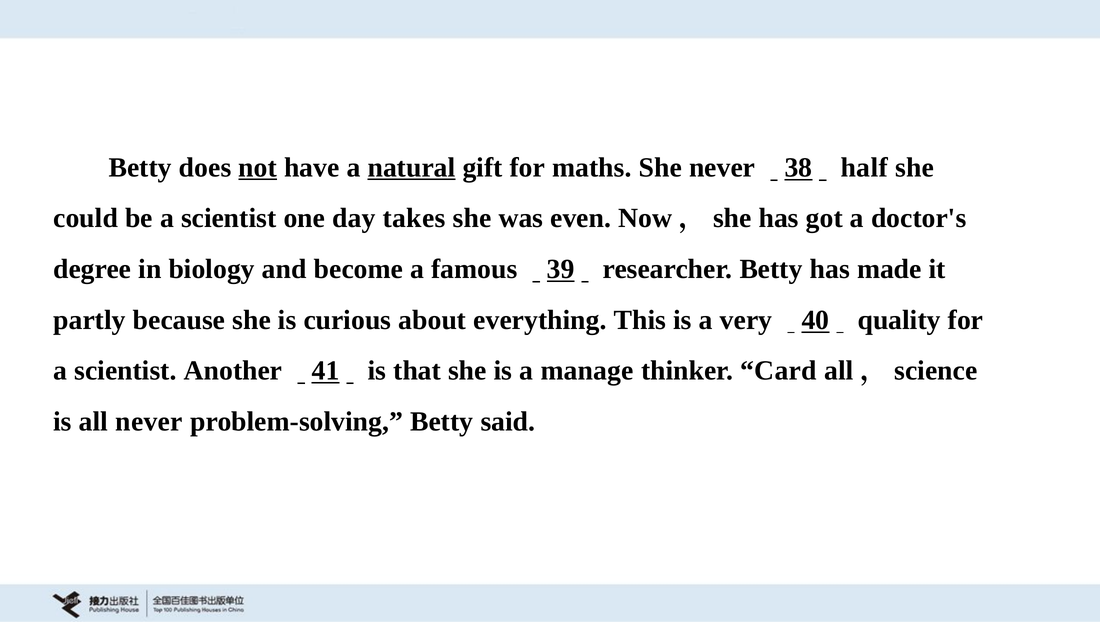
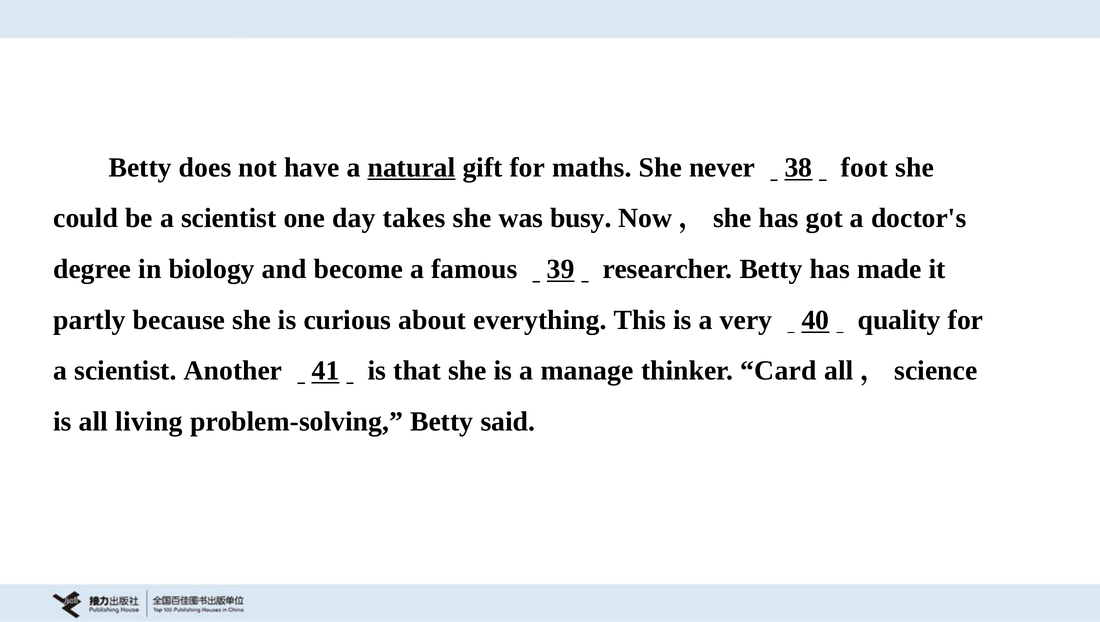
not underline: present -> none (258, 167)
half: half -> foot (864, 167)
even: even -> busy (581, 218)
all never: never -> living (149, 421)
